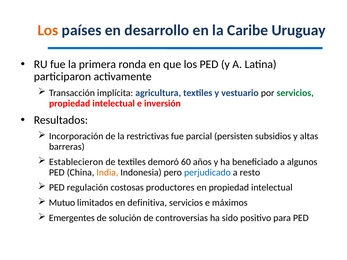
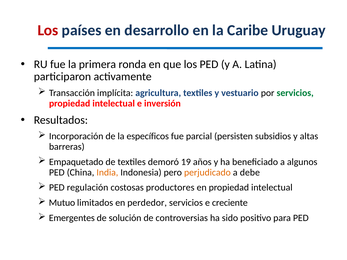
Los colour: orange -> red (48, 30)
restrictivas: restrictivas -> específicos (148, 136)
Establecieron: Establecieron -> Empaquetado (76, 162)
60: 60 -> 19 (186, 162)
perjudicado colour: blue -> orange (207, 172)
resto: resto -> debe (250, 172)
definitiva: definitiva -> perdedor (147, 203)
máximos: máximos -> creciente (230, 203)
